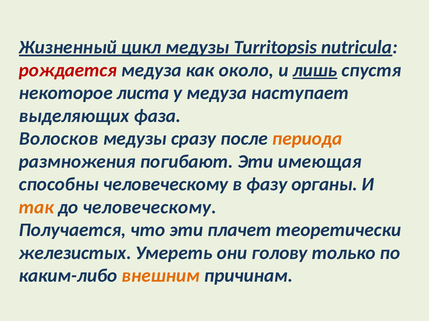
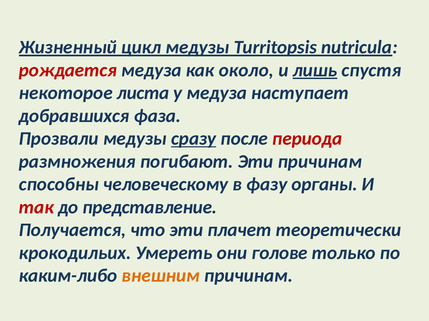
выделяющих: выделяющих -> добравшихся (74, 116)
Волосков: Волосков -> Прозвали (59, 139)
сразу underline: none -> present (194, 139)
периода colour: orange -> red (307, 139)
Эти имеющая: имеющая -> причинам (320, 162)
так colour: orange -> red (36, 208)
до человеческому: человеческому -> представление (150, 208)
железистых: железистых -> крокодильих (75, 253)
голову: голову -> голове (280, 253)
